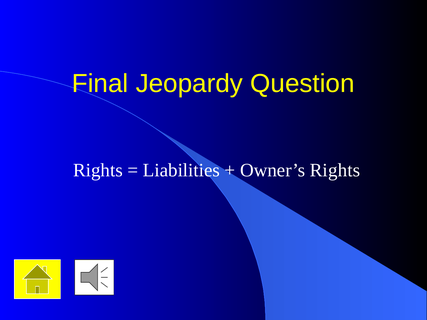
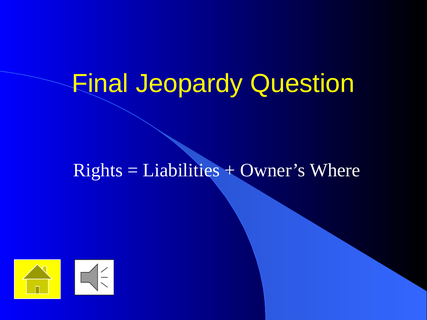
Owner’s Rights: Rights -> Where (335, 170)
